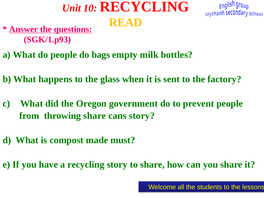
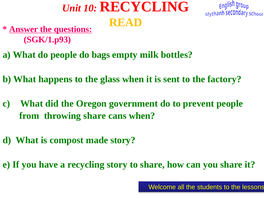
cans story: story -> when (142, 116)
made must: must -> story (123, 140)
